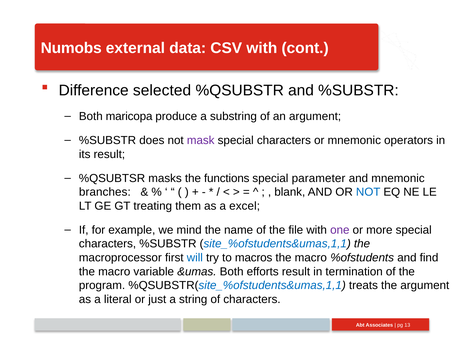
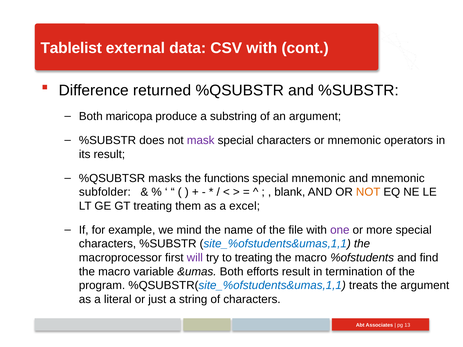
Numobs: Numobs -> Tablelist (71, 48)
selected: selected -> returned (162, 90)
special parameter: parameter -> mnemonic (319, 178)
branches: branches -> subfolder (105, 192)
NOT colour: blue -> orange (368, 192)
will colour: blue -> purple (195, 258)
to macros: macros -> treating (254, 258)
